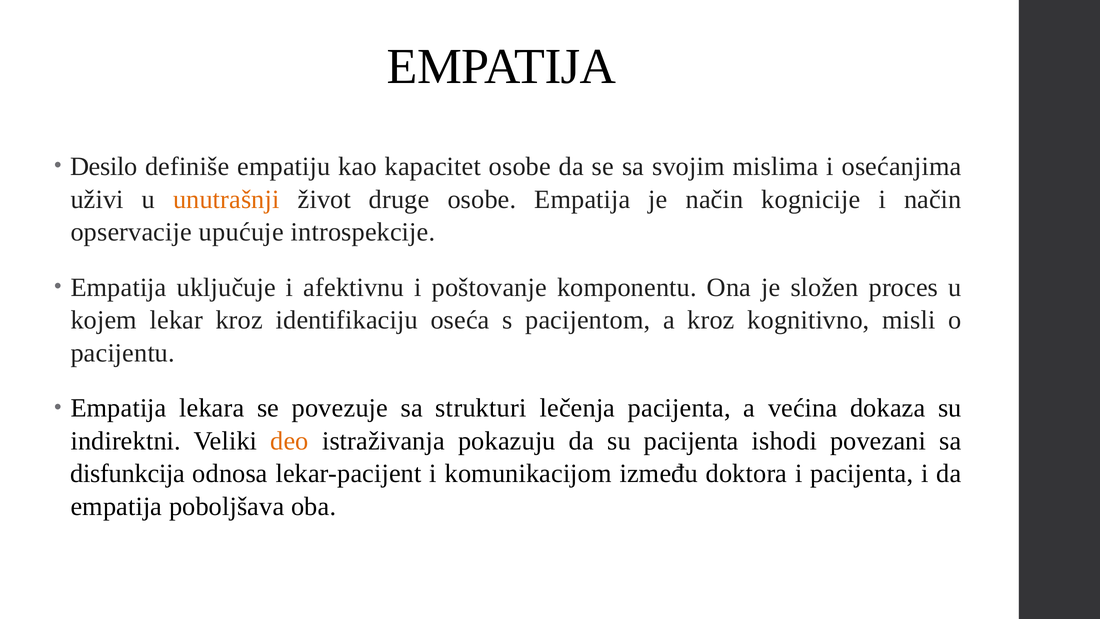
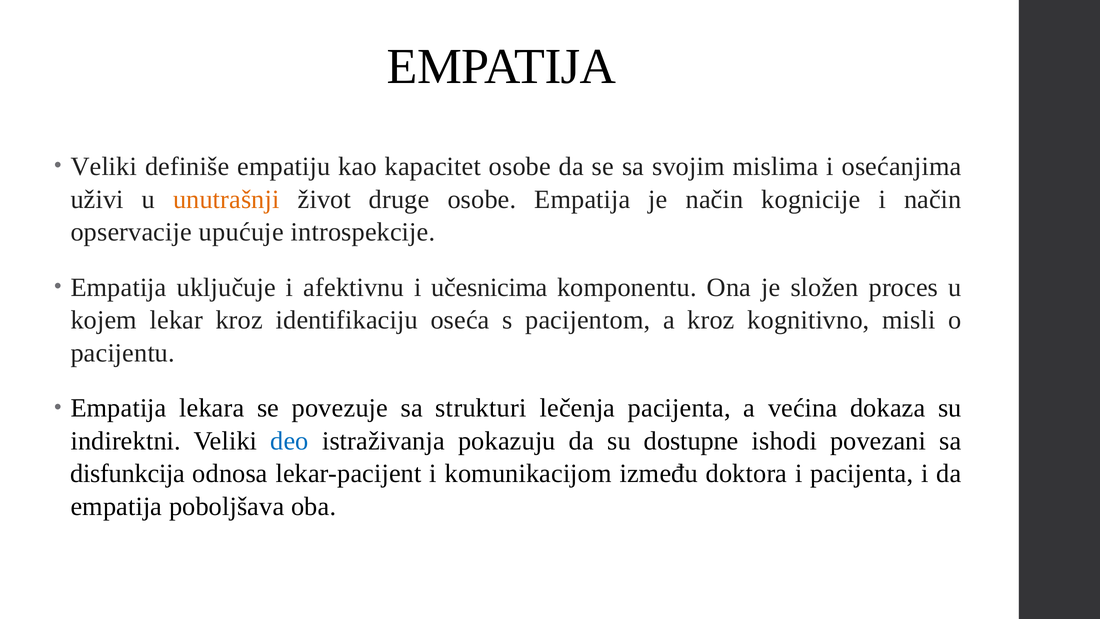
Desilo: Desilo -> Veliki (104, 167)
poštovanje: poštovanje -> učesnicima (489, 287)
deo colour: orange -> blue (290, 441)
su pacijenta: pacijenta -> dostupne (691, 441)
